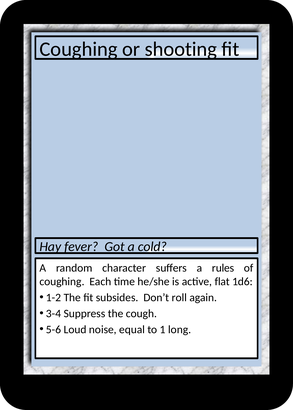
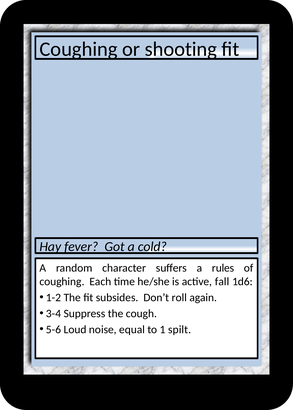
flat: flat -> fall (222, 282)
long: long -> spilt (180, 330)
